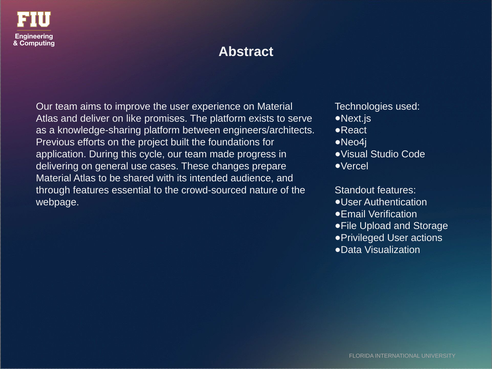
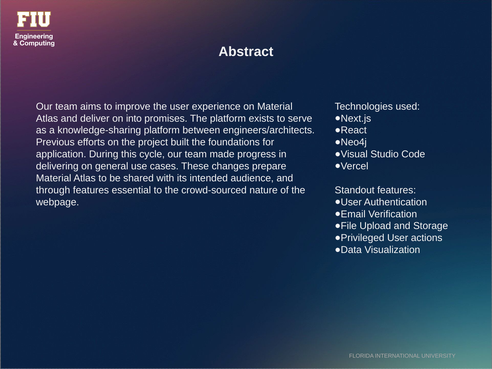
like: like -> into (134, 118)
